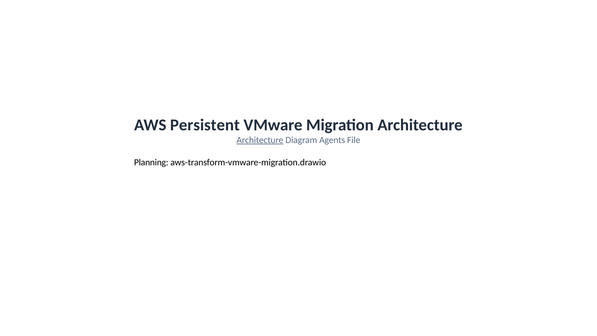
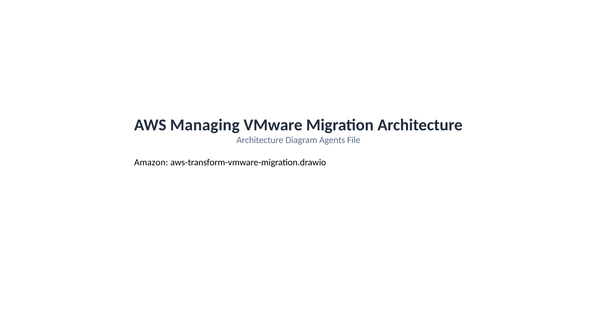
Persistent: Persistent -> Managing (205, 125)
Architecture underline: present -> none (260, 140)
Planning: Planning -> Amazon (151, 162)
